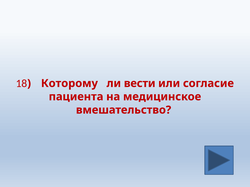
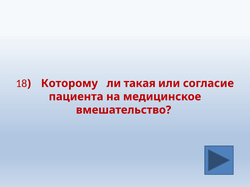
вести: вести -> такая (140, 84)
